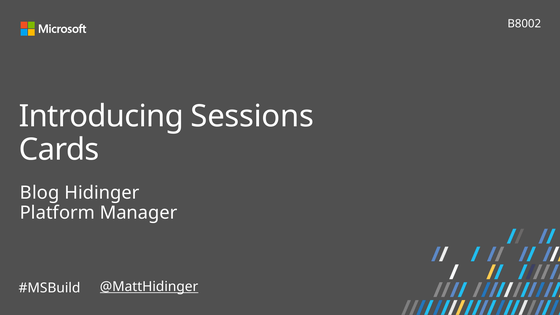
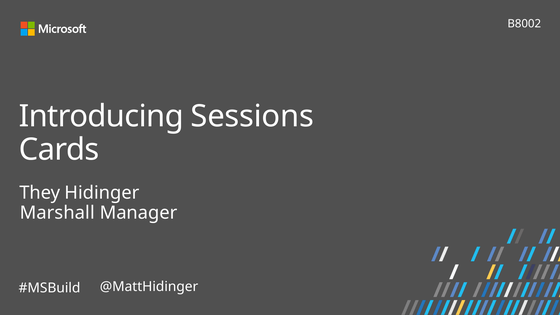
Blog: Blog -> They (40, 193)
Platform: Platform -> Marshall (57, 213)
@MattHidinger underline: present -> none (149, 287)
